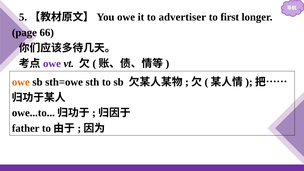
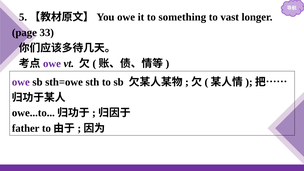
advertiser: advertiser -> something (182, 17)
first: first -> vast (230, 17)
66: 66 -> 33 (47, 33)
owe colour: orange -> purple (21, 82)
